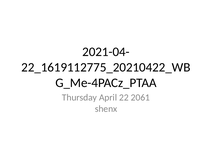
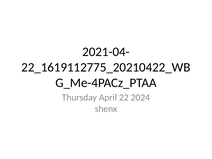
2061: 2061 -> 2024 (140, 97)
